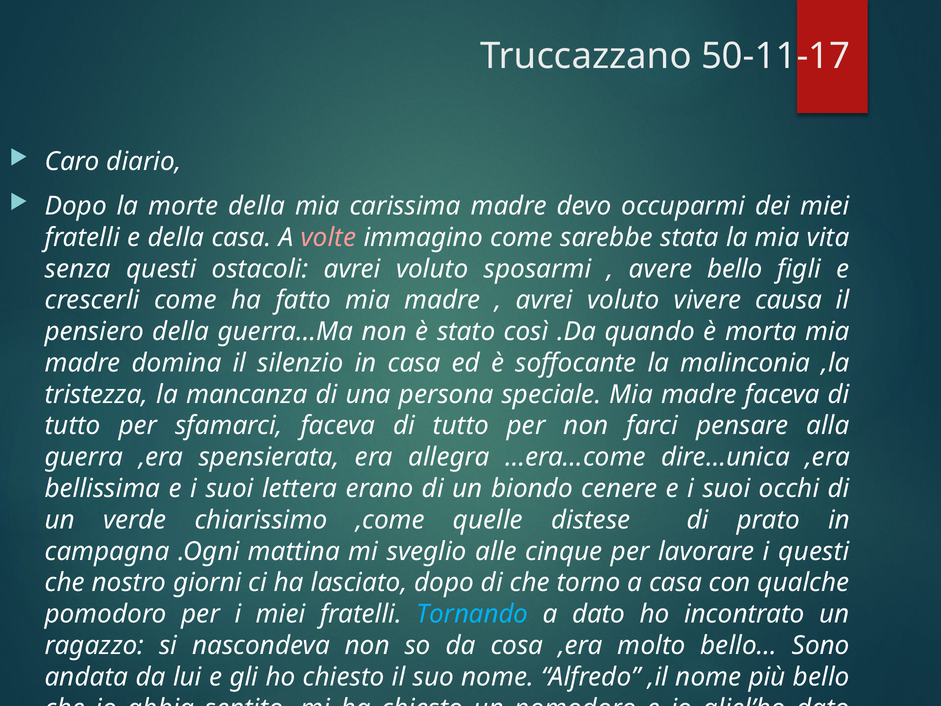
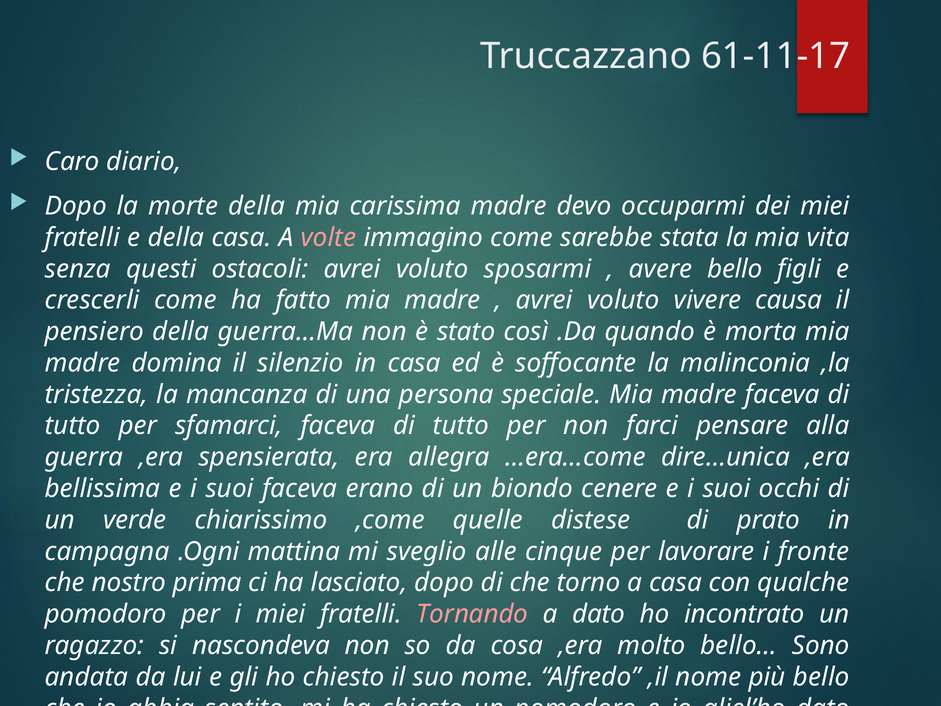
50-11-17: 50-11-17 -> 61-11-17 (776, 56)
suoi lettera: lettera -> faceva (300, 488)
i questi: questi -> fronte (814, 551)
giorni: giorni -> prima (207, 583)
Tornando colour: light blue -> pink (472, 614)
